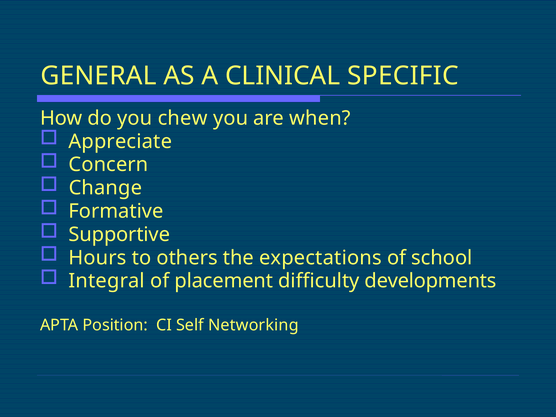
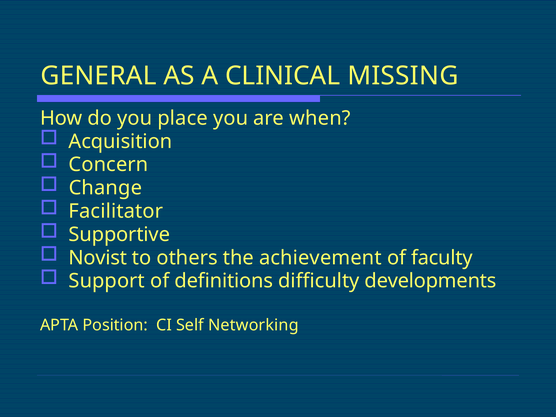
SPECIFIC: SPECIFIC -> MISSING (403, 76)
chew: chew -> place (183, 118)
Appreciate: Appreciate -> Acquisition (120, 141)
Formative: Formative -> Facilitator (116, 211)
Hours: Hours -> Novist (98, 258)
expectations: expectations -> achievement (320, 258)
school: school -> faculty (442, 258)
Integral: Integral -> Support (107, 281)
placement: placement -> definitions (224, 281)
